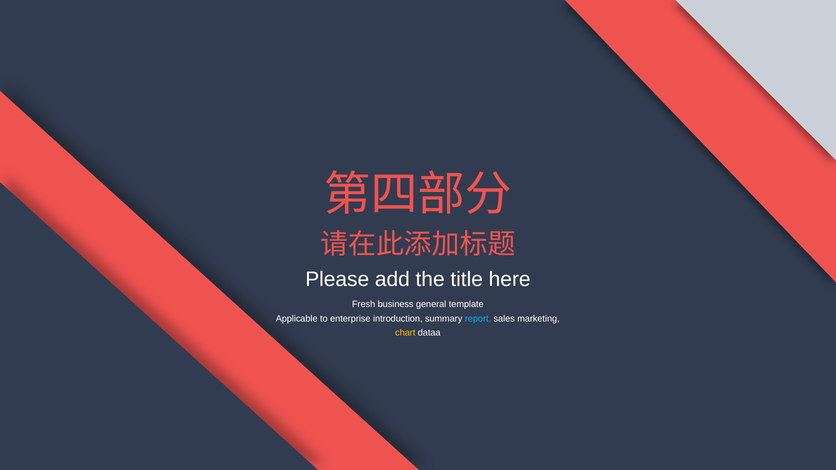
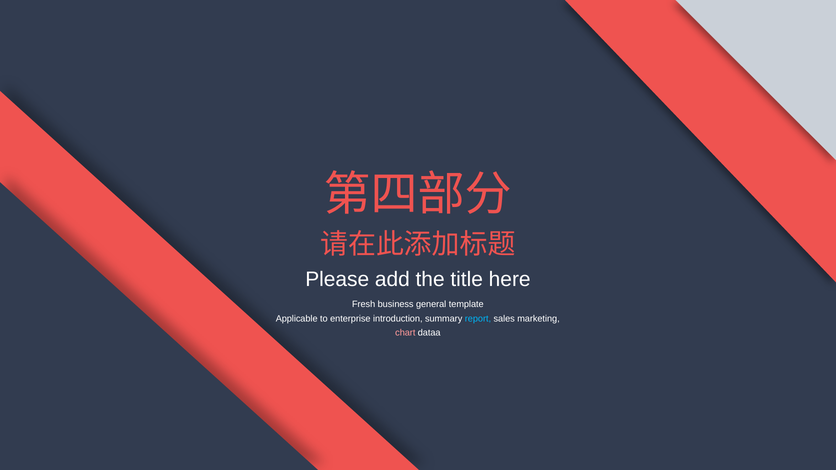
chart colour: yellow -> pink (405, 333)
